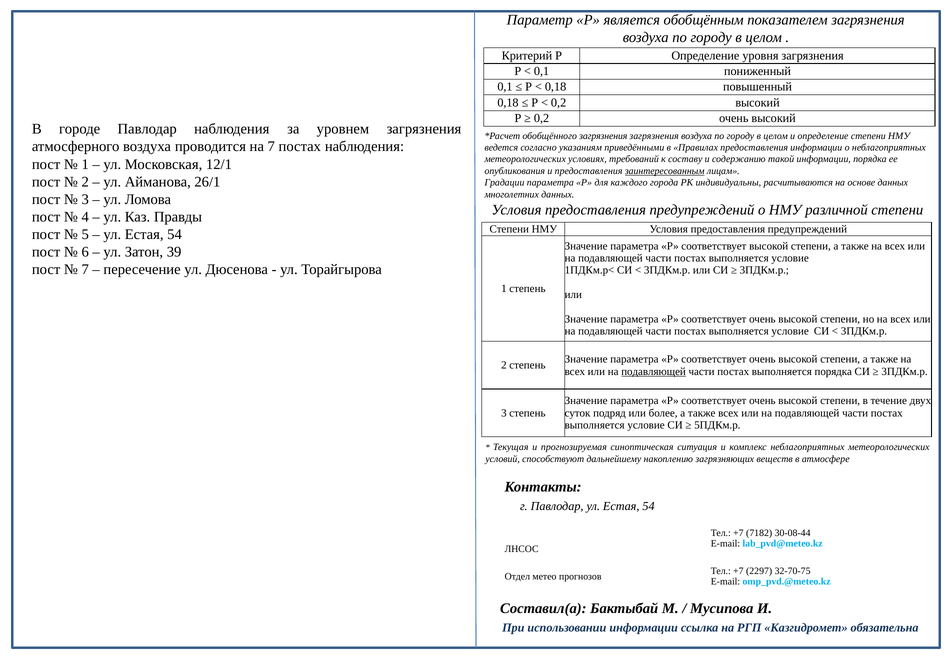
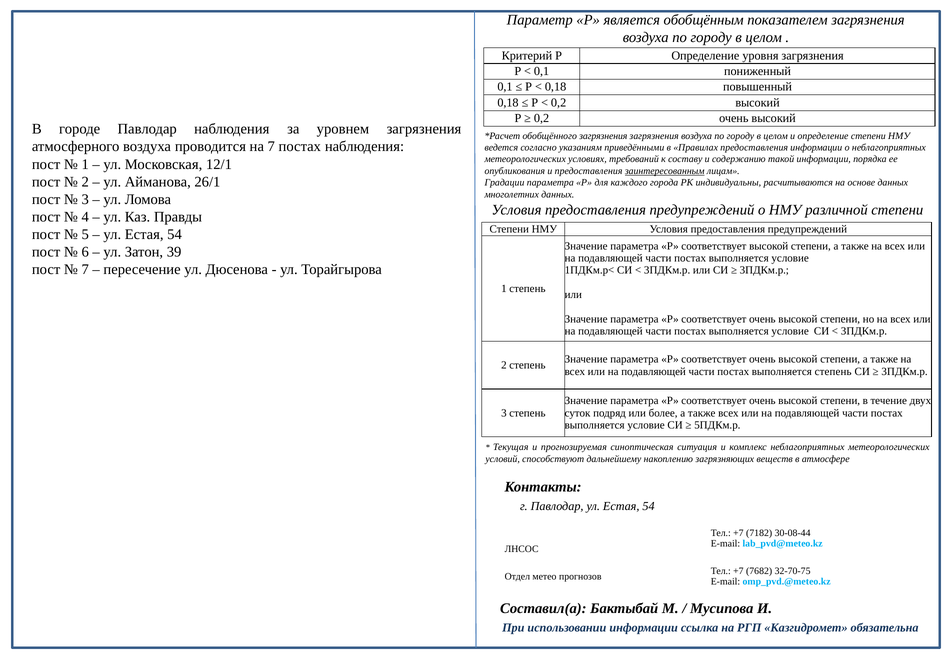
подавляющей underline: present -> none (654, 371)
выполняется порядка: порядка -> степень (833, 371)
2297: 2297 -> 7682 (759, 571)
